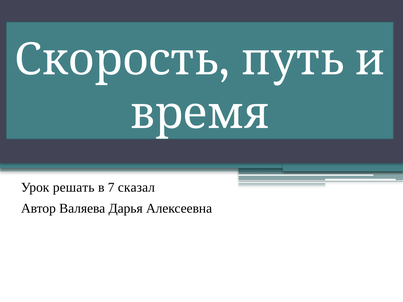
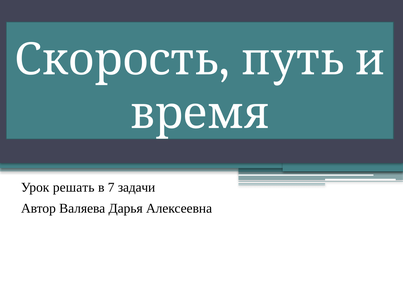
сказал: сказал -> задачи (137, 188)
